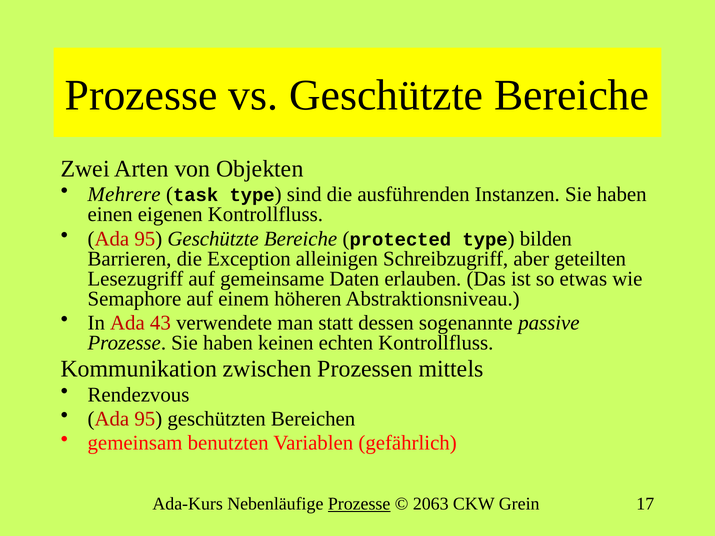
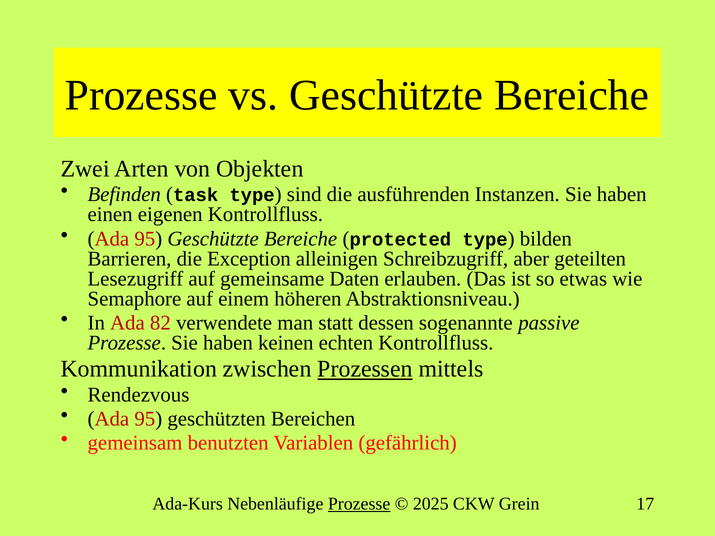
Mehrere: Mehrere -> Befinden (124, 195)
43: 43 -> 82 (160, 323)
Prozessen underline: none -> present (365, 369)
2063: 2063 -> 2025 (431, 504)
